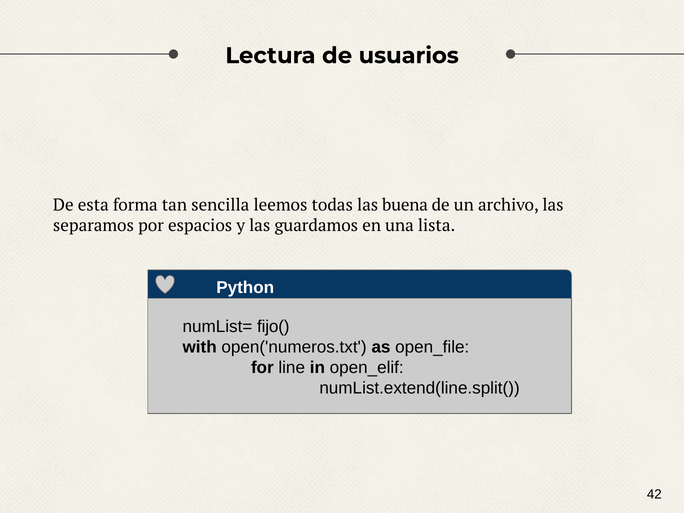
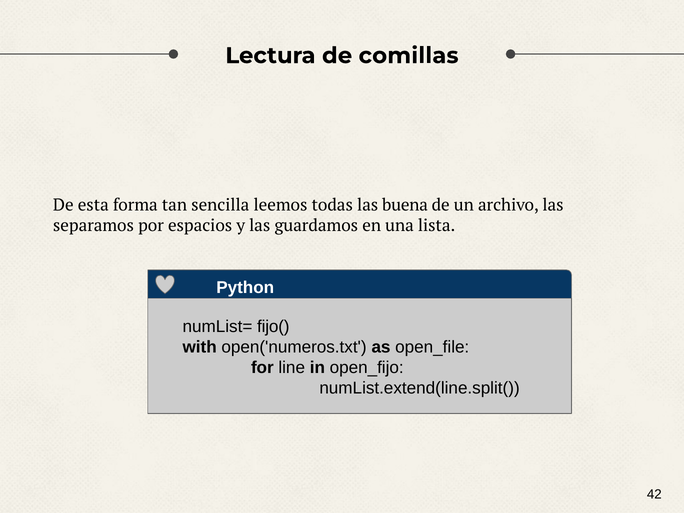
usuarios: usuarios -> comillas (409, 56)
open_elif: open_elif -> open_fijo (367, 368)
